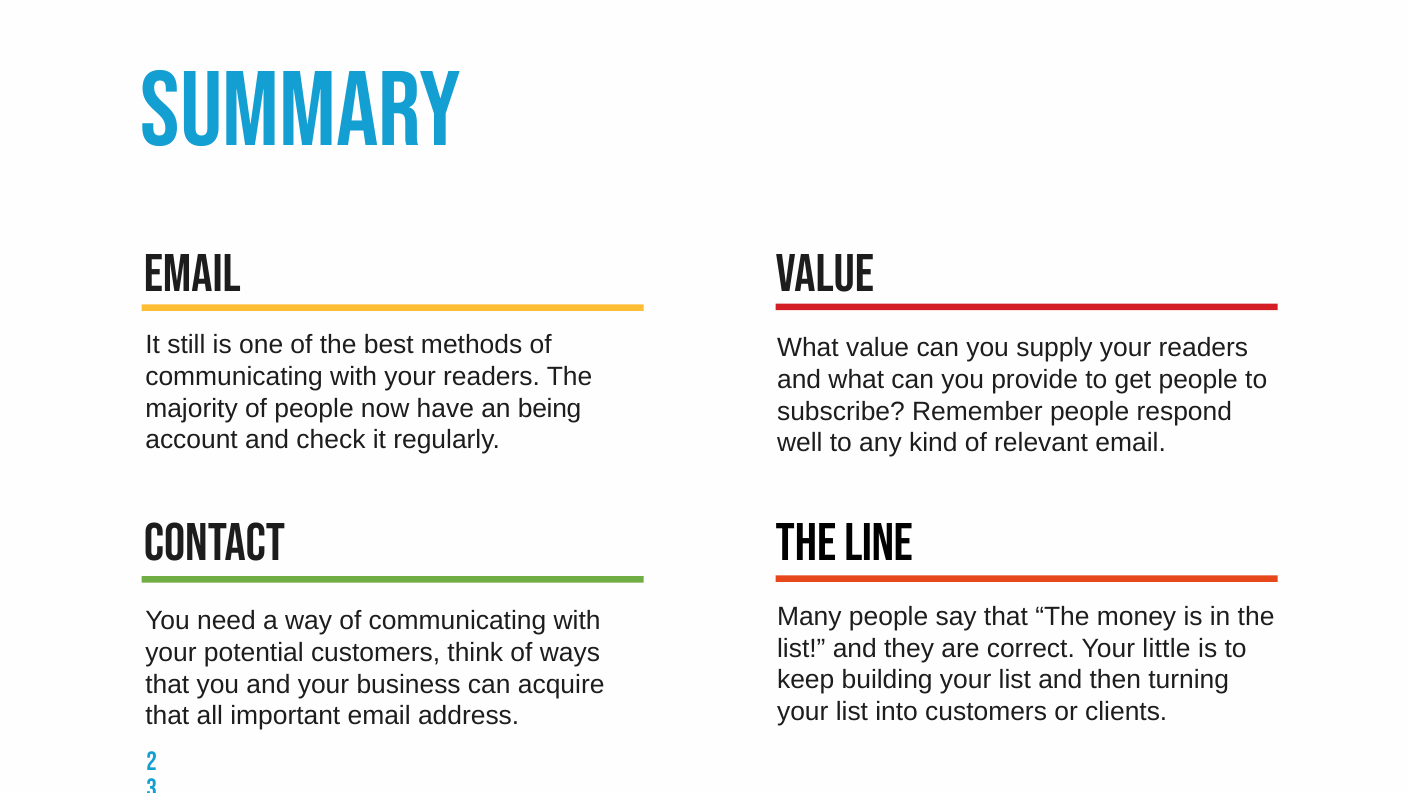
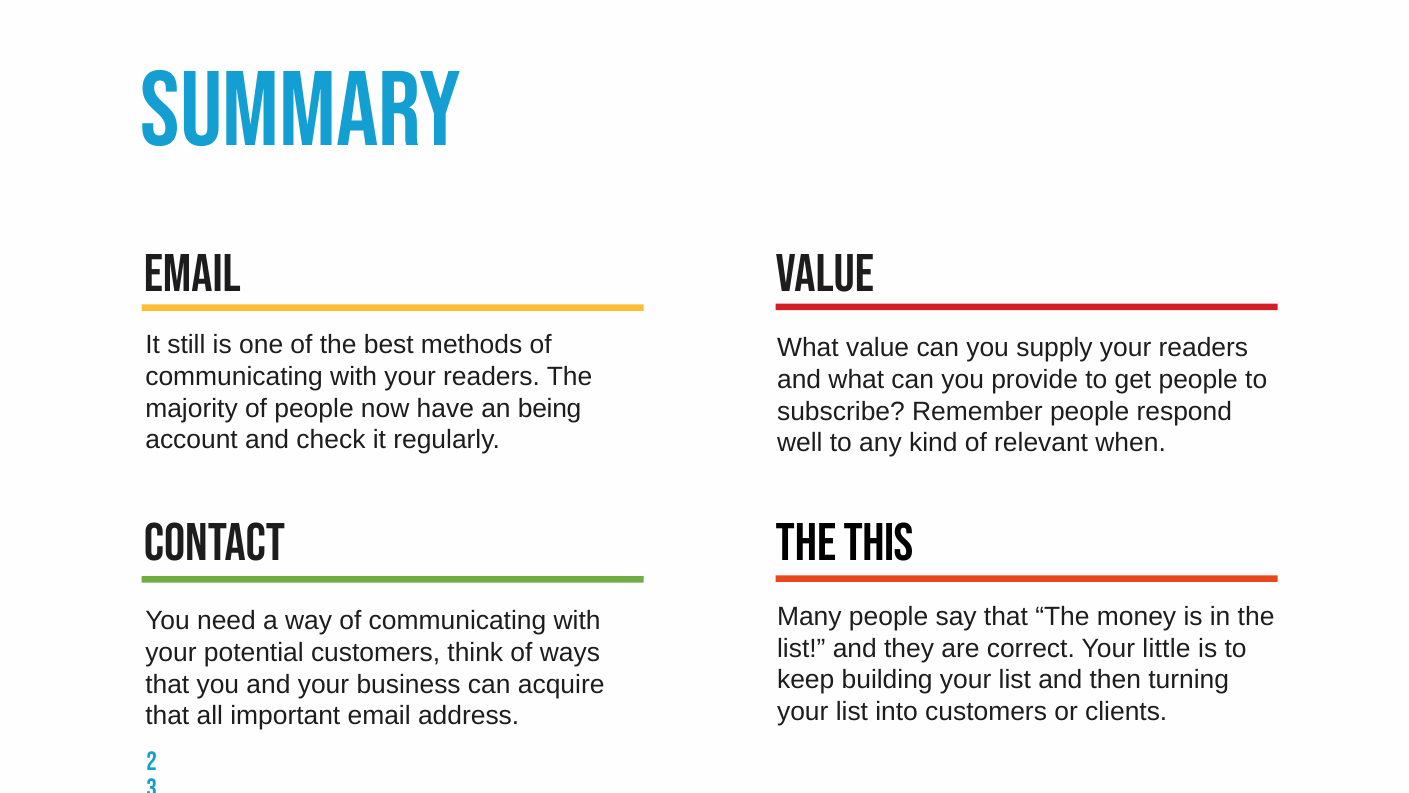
relevant email: email -> when (1131, 443)
line: line -> this (879, 543)
